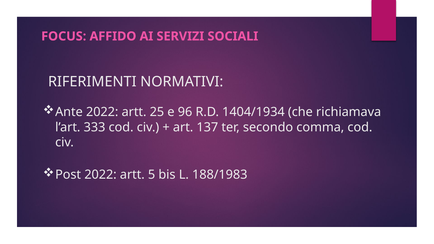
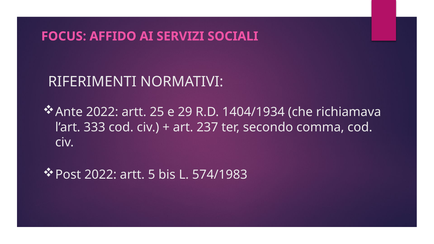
96: 96 -> 29 (185, 112)
137: 137 -> 237 (207, 127)
188/1983: 188/1983 -> 574/1983 (220, 175)
